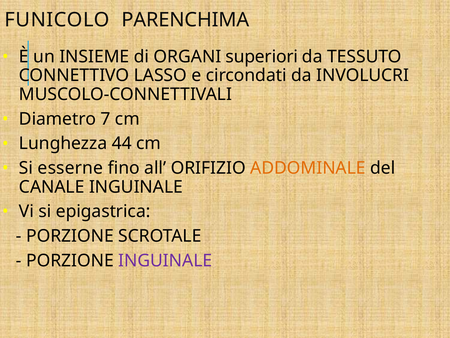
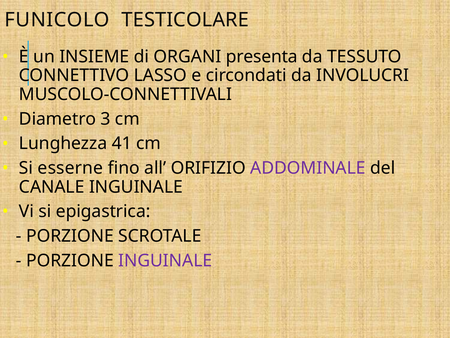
PARENCHIMA: PARENCHIMA -> TESTICOLARE (185, 20)
superiori: superiori -> presenta (262, 57)
7: 7 -> 3 (105, 119)
44: 44 -> 41 (122, 143)
ADDOMINALE colour: orange -> purple (308, 168)
